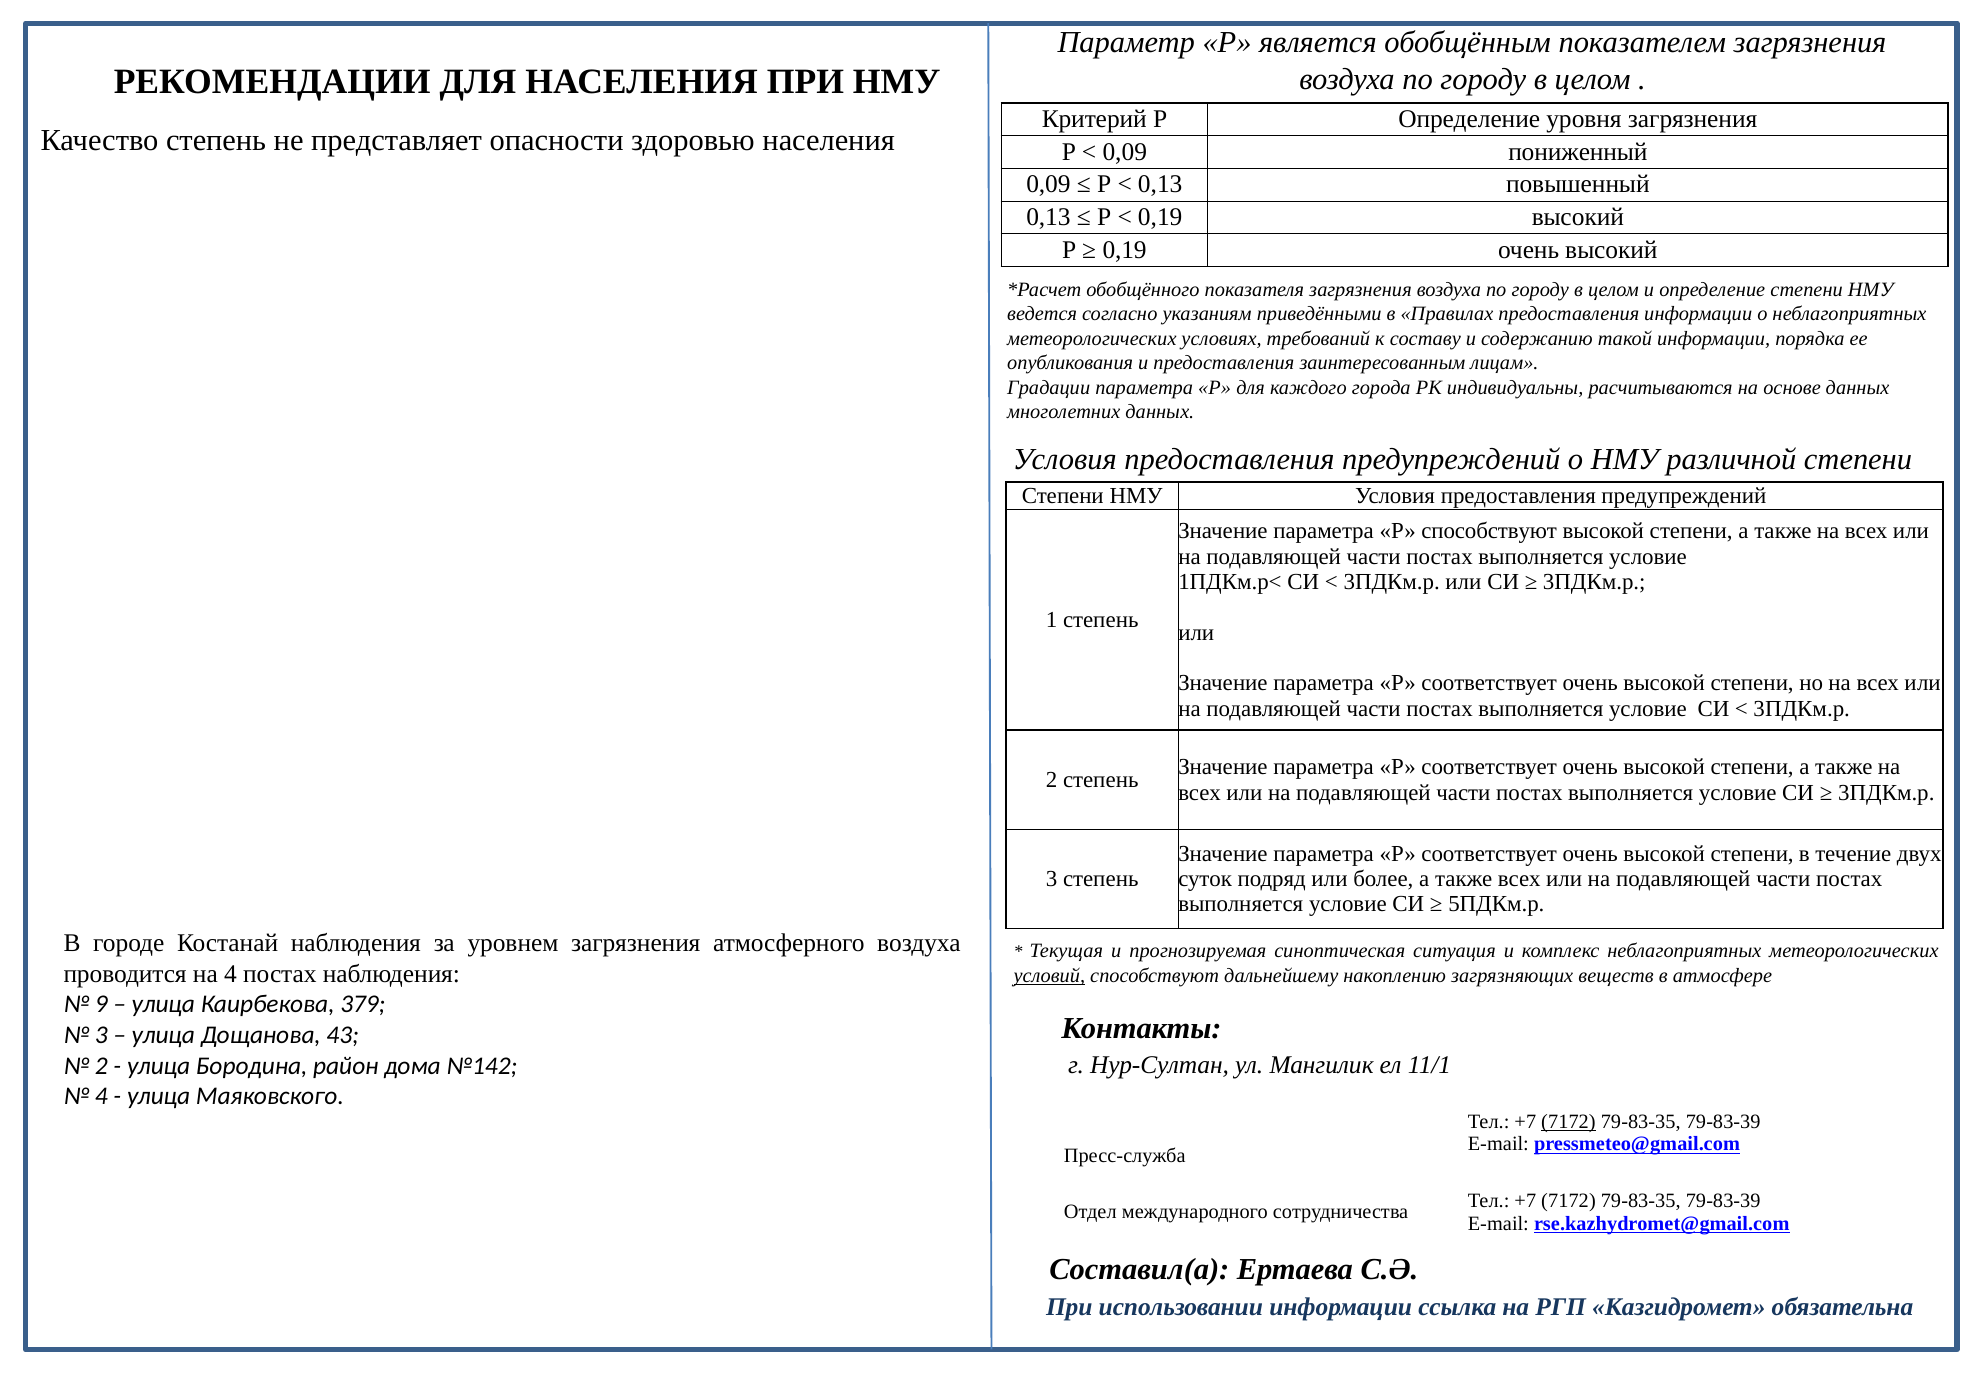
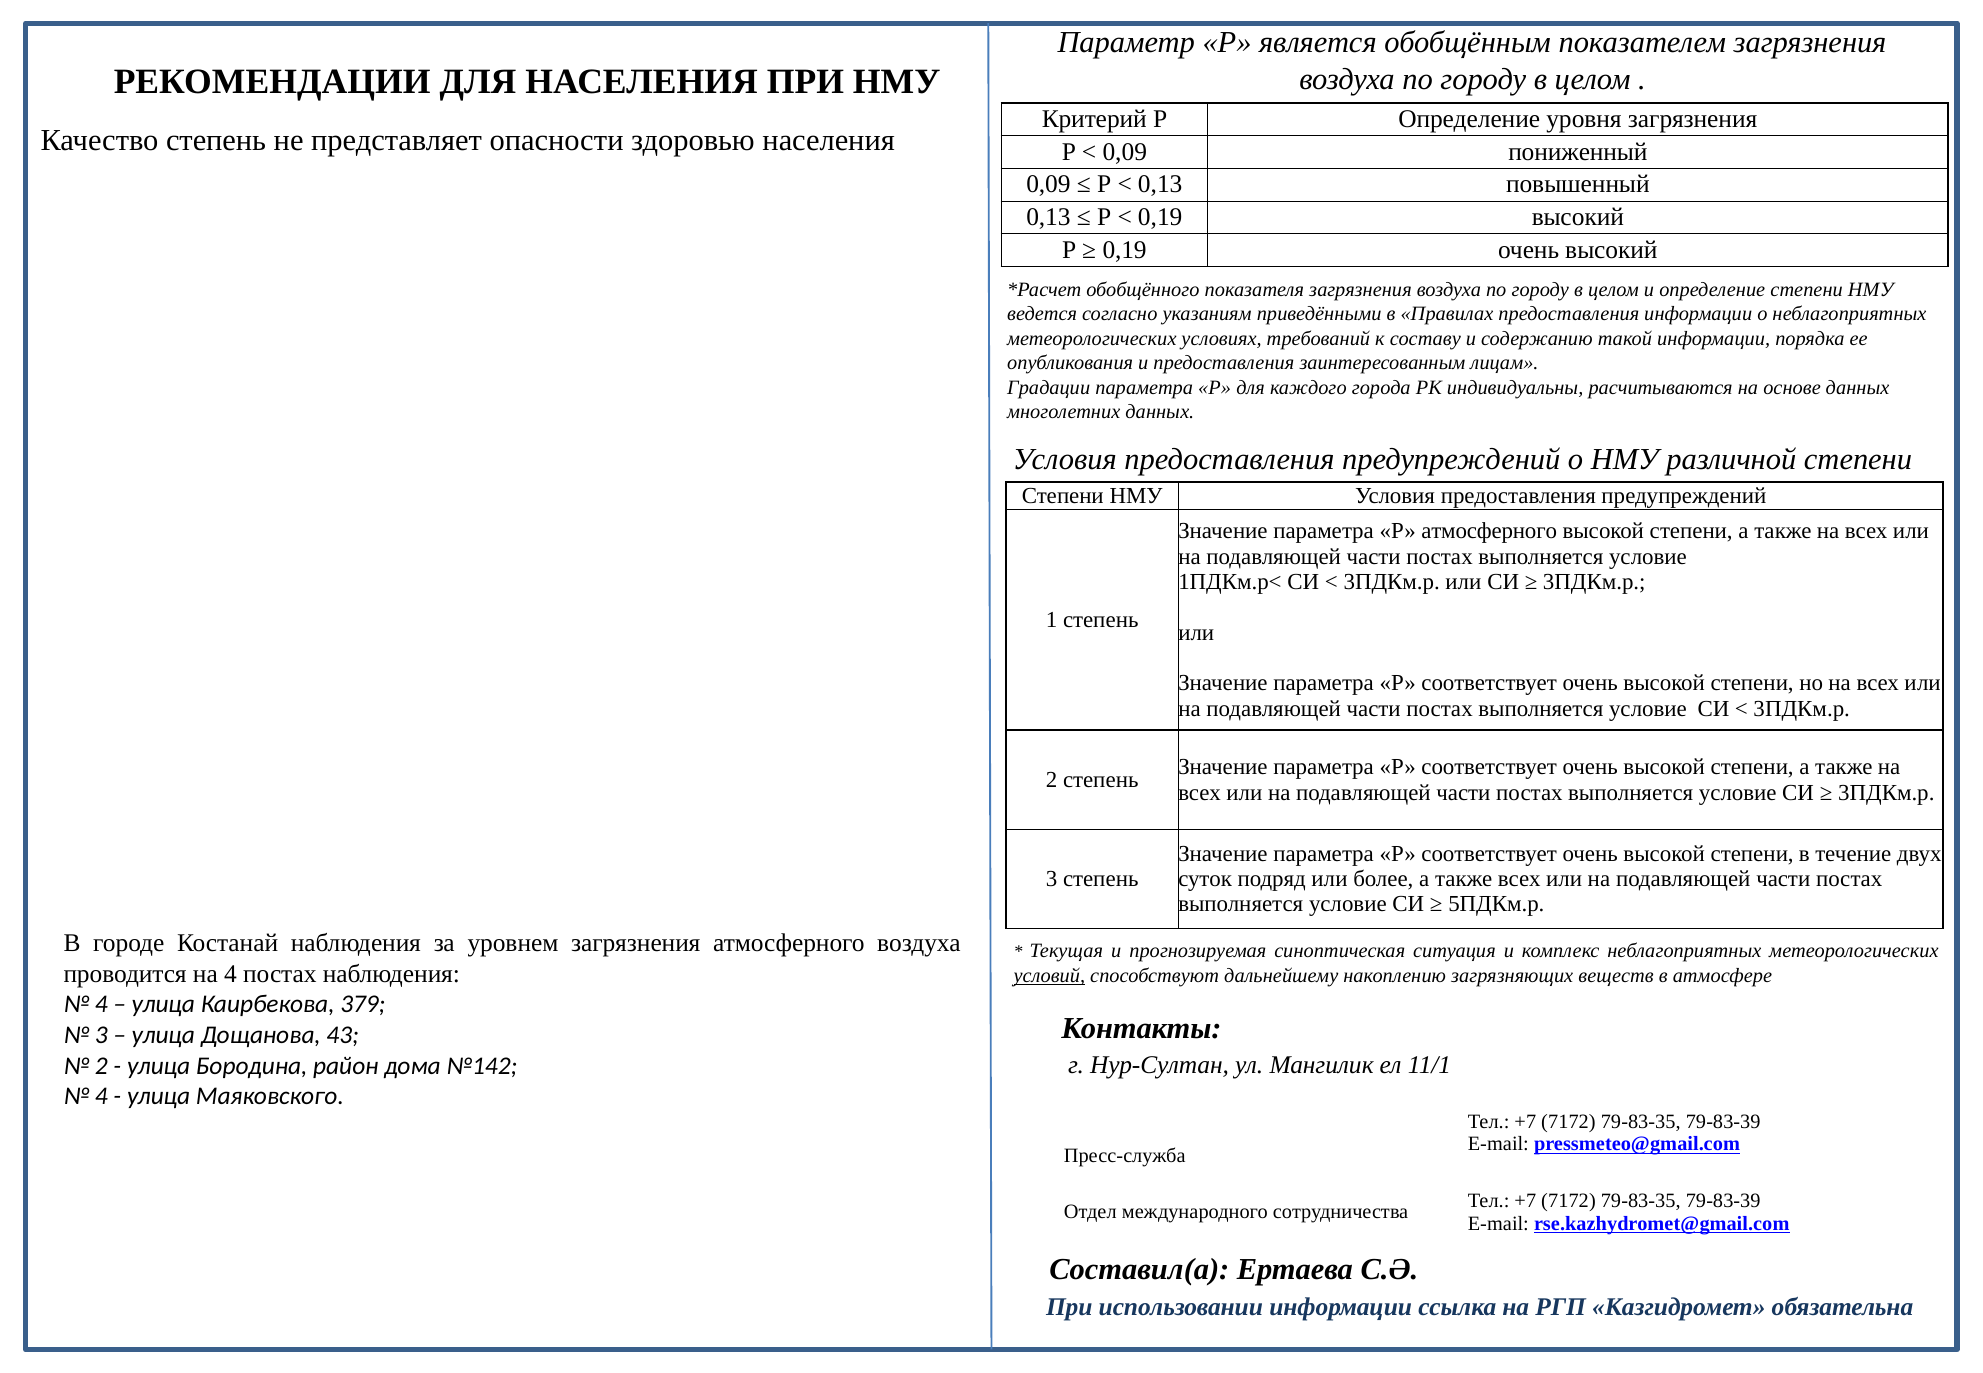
Р способствуют: способствуют -> атмосферного (1489, 531)
9: 9 -> 4 (101, 1004)
7172 underline: present -> none (1568, 1121)
